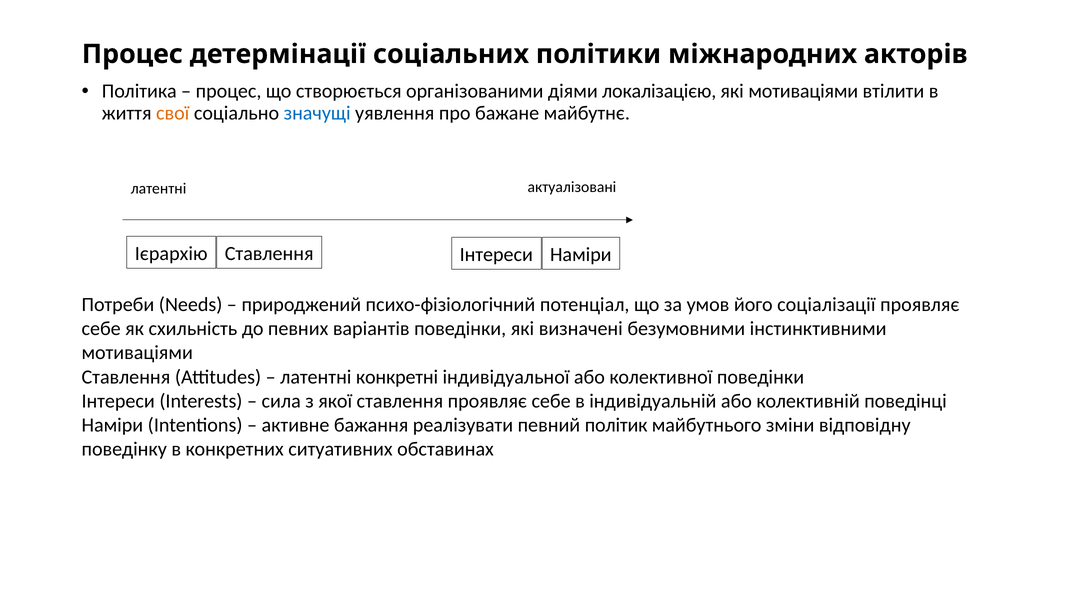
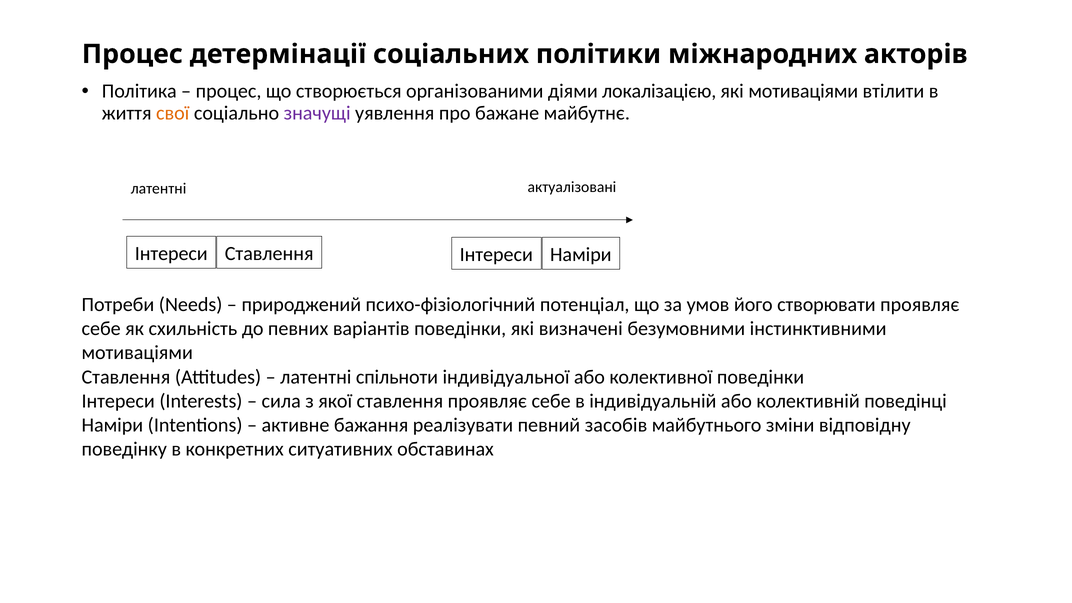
значущі colour: blue -> purple (317, 113)
Ієрархію: Ієрархію -> Інтереси (171, 254)
соціалізації: соціалізації -> створювати (826, 305)
конкретні: конкретні -> спільноти (397, 377)
політик: політик -> засобів (616, 425)
